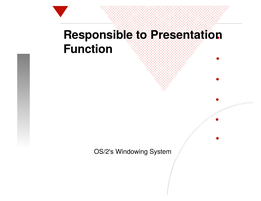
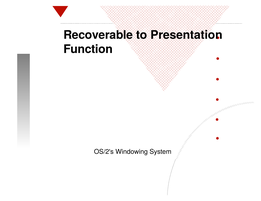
Responsible: Responsible -> Recoverable (98, 35)
